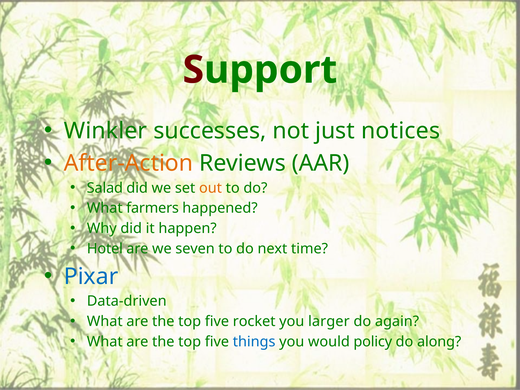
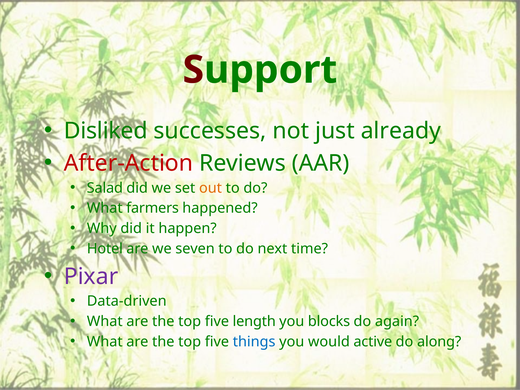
Winkler: Winkler -> Disliked (106, 131)
notices: notices -> already (401, 131)
After-Action colour: orange -> red (128, 163)
Pixar colour: blue -> purple (91, 276)
rocket: rocket -> length (254, 321)
larger: larger -> blocks (329, 321)
policy: policy -> active (373, 342)
